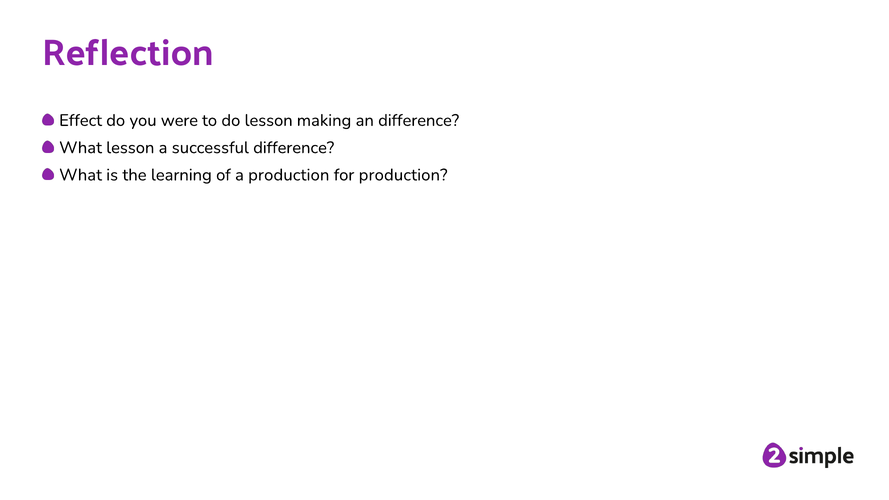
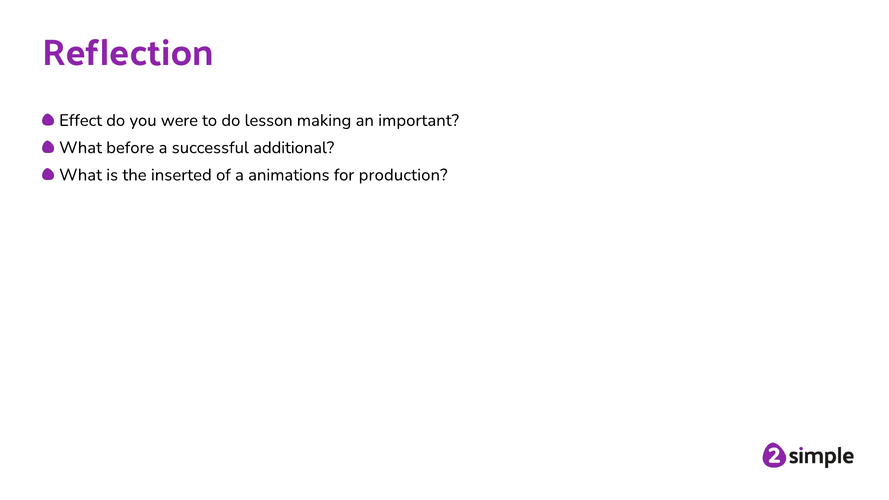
an difference: difference -> important (419, 120)
What lesson: lesson -> before (130, 148)
successful difference: difference -> additional (294, 148)
learning: learning -> inserted (181, 175)
a production: production -> animations (289, 175)
